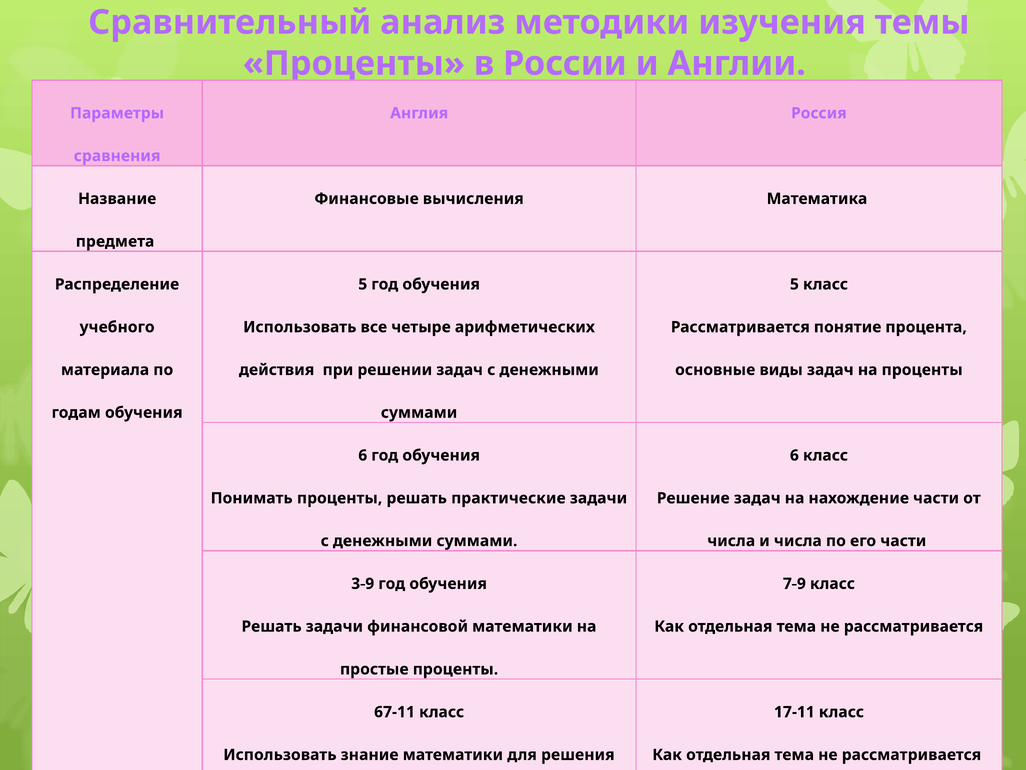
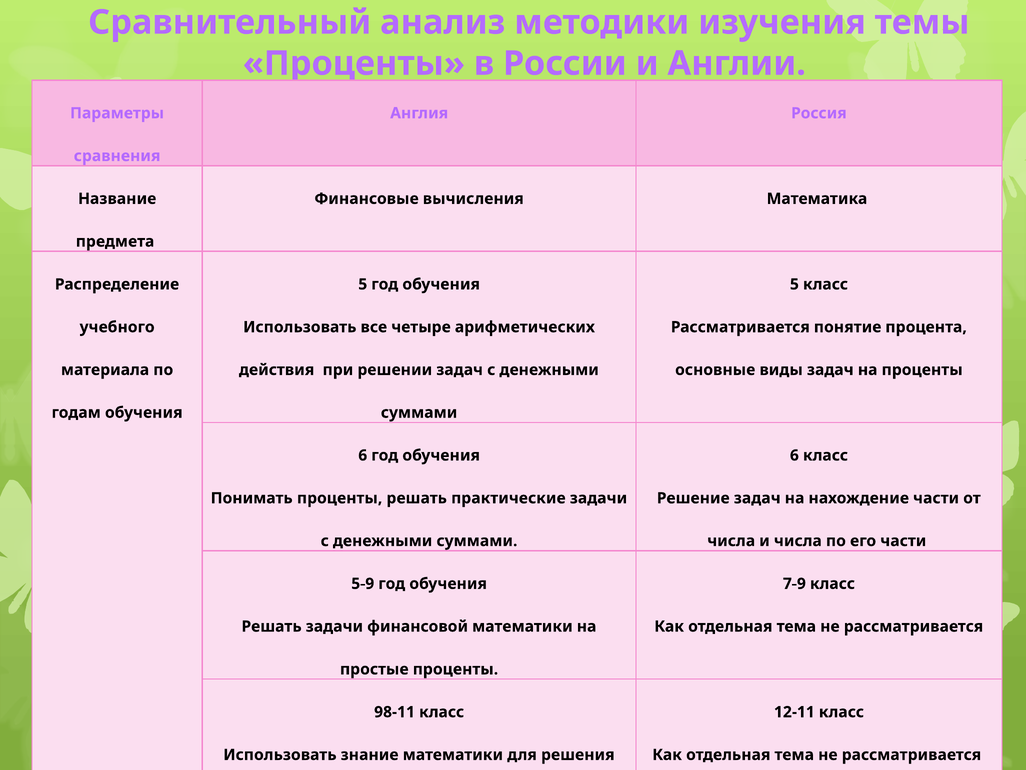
3-9: 3-9 -> 5-9 (363, 583)
67-11: 67-11 -> 98-11 (395, 712)
17-11: 17-11 -> 12-11 (794, 712)
